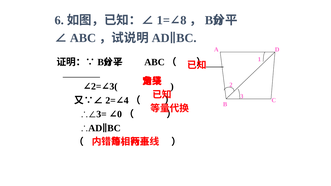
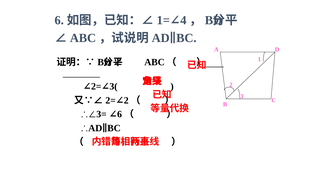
8: 8 -> 4 (183, 20)
4: 4 -> 2 (126, 101)
0: 0 -> 6 (119, 114)
